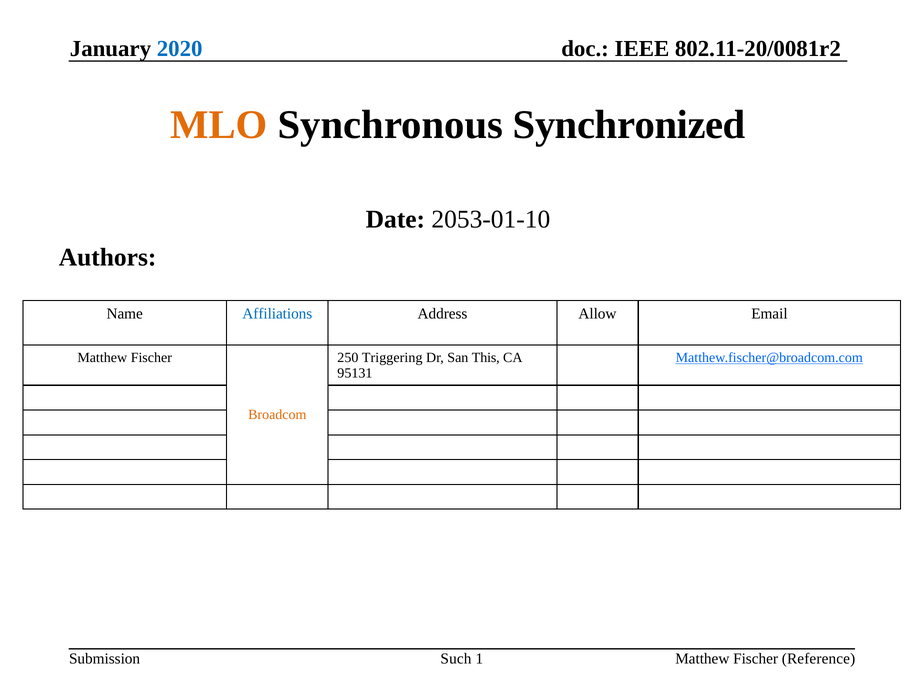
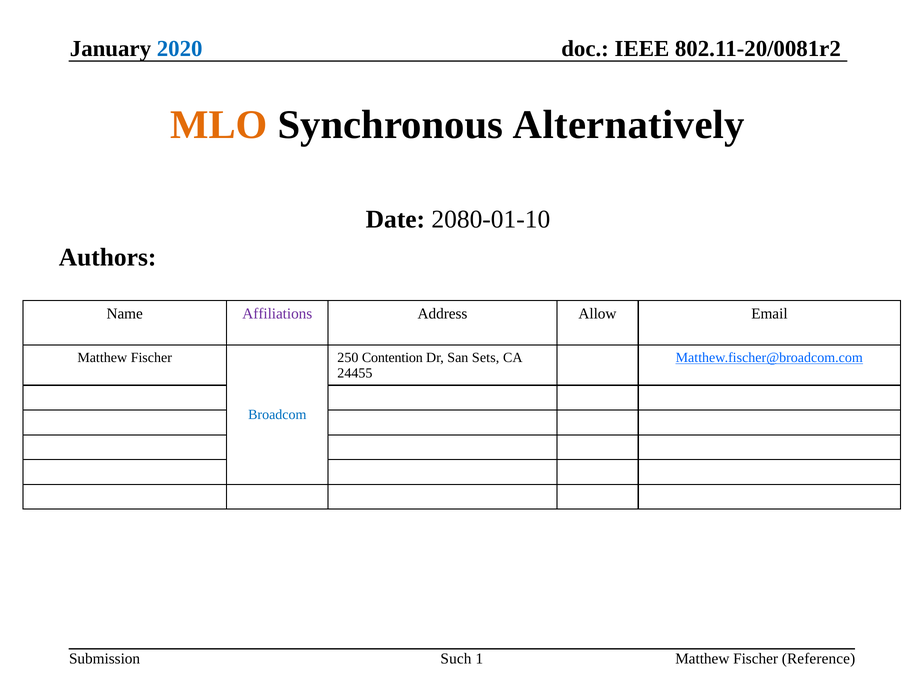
Synchronized: Synchronized -> Alternatively (629, 125)
2053-01-10: 2053-01-10 -> 2080-01-10 (491, 219)
Affiliations colour: blue -> purple (277, 314)
Triggering: Triggering -> Contention (392, 357)
This: This -> Sets (486, 357)
95131: 95131 -> 24455 (355, 373)
Broadcom colour: orange -> blue (277, 415)
